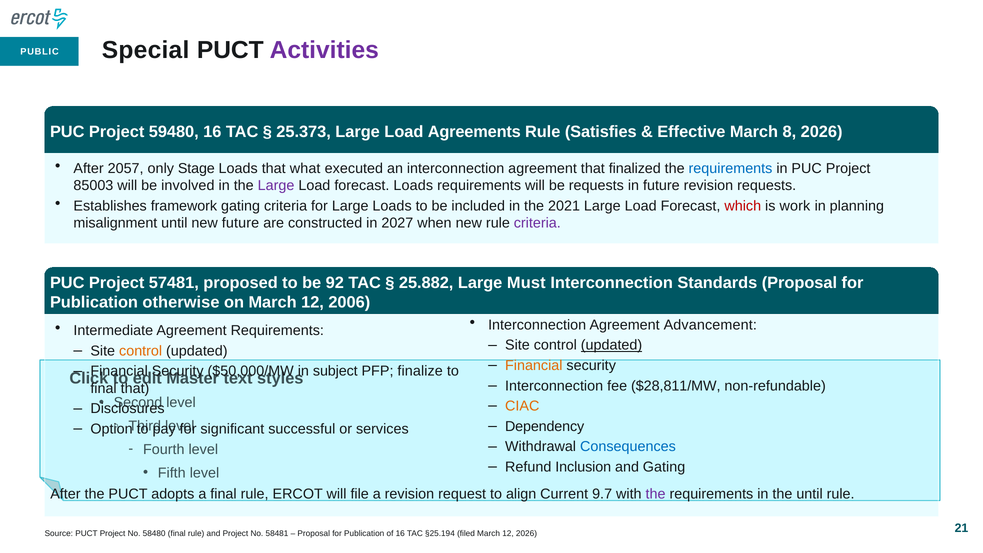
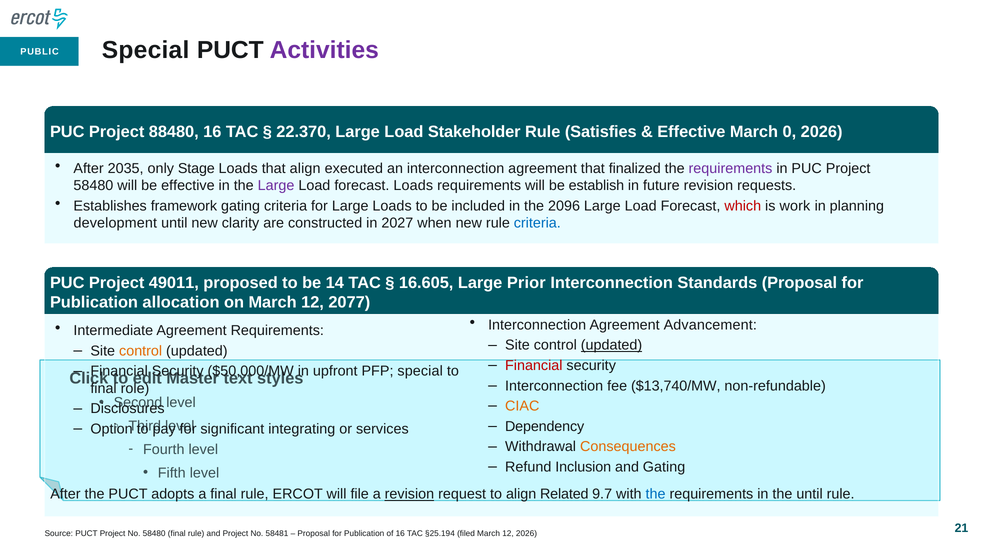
59480: 59480 -> 88480 (174, 132)
25.373: 25.373 -> 22.370 (304, 132)
Agreements: Agreements -> Stakeholder (474, 132)
8: 8 -> 0 (789, 132)
2057: 2057 -> 2035 (126, 168)
that what: what -> align (305, 168)
requirements colour: blue -> purple (730, 168)
85003: 85003 -> 58480 (93, 186)
be involved: involved -> effective (188, 186)
be requests: requests -> establish (596, 186)
2021: 2021 -> 2096 (564, 206)
misalignment: misalignment -> development (115, 223)
new future: future -> clarity (241, 223)
criteria colour: purple -> blue (537, 223)
57481: 57481 -> 49011 (174, 283)
92: 92 -> 14 (335, 283)
25.882: 25.882 -> 16.605 (426, 283)
Must: Must -> Prior (526, 283)
otherwise: otherwise -> allocation (181, 303)
2006: 2006 -> 2077 (349, 303)
Financial colour: orange -> red (534, 365)
subject: subject -> upfront (335, 371)
PFP finalize: finalize -> special (420, 371)
$28,811/MW: $28,811/MW -> $13,740/MW (676, 386)
final that: that -> role (135, 388)
successful: successful -> integrating (302, 429)
Consequences colour: blue -> orange (628, 447)
revision underline: none -> present (409, 494)
Current: Current -> Related (564, 494)
the colour: purple -> blue (656, 494)
